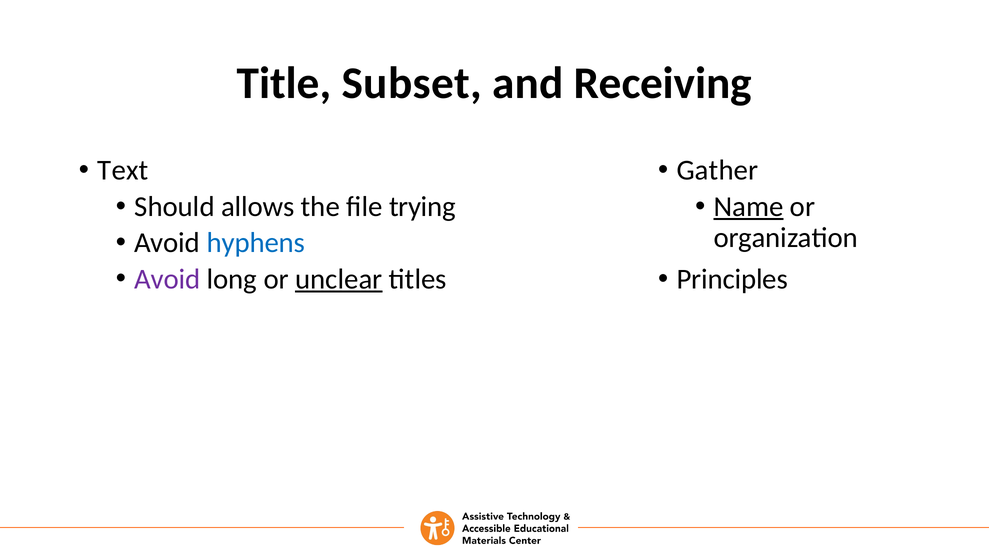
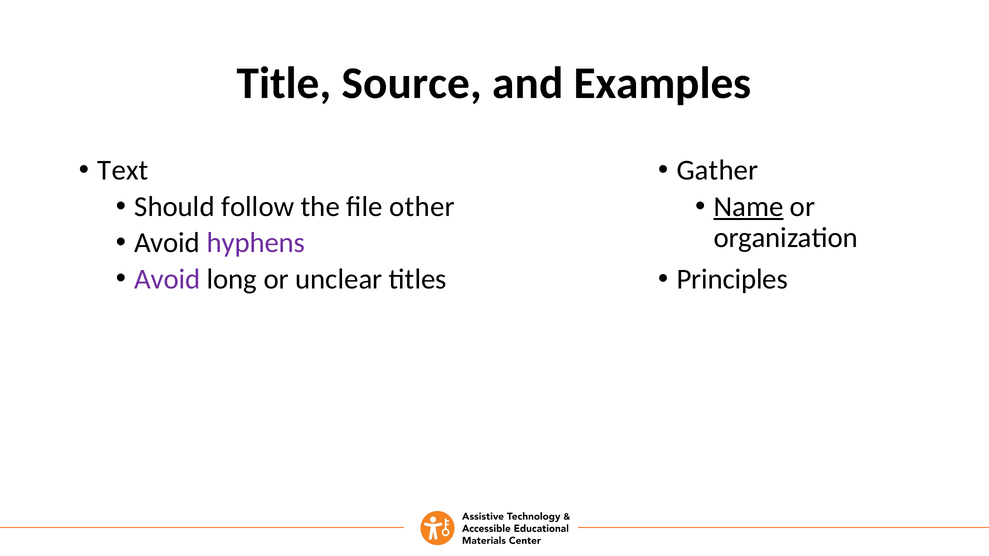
Subset: Subset -> Source (412, 83)
Receiving: Receiving -> Examples (663, 83)
allows: allows -> follow (258, 207)
trying: trying -> other (422, 207)
hyphens colour: blue -> purple (256, 243)
unclear underline: present -> none (339, 279)
